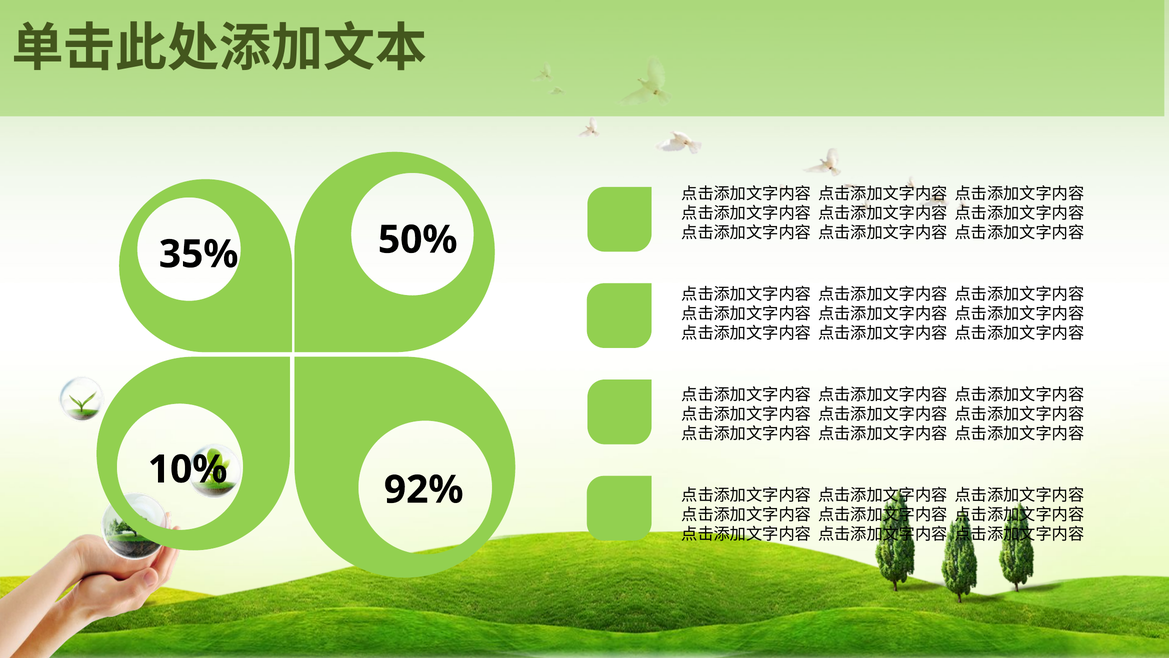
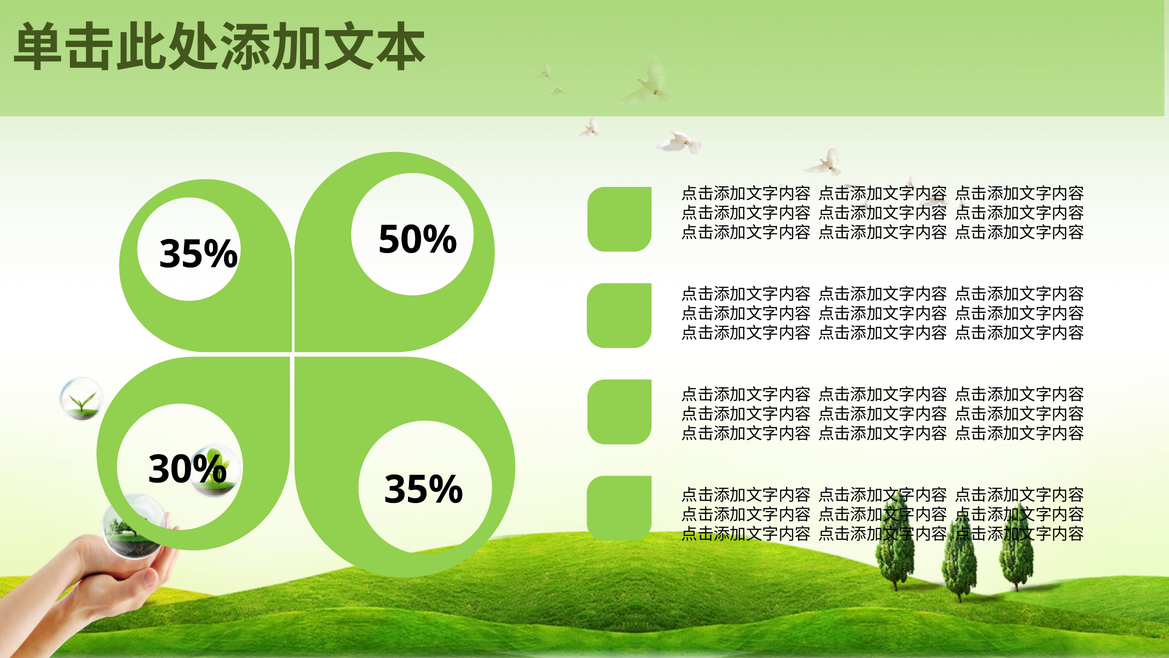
10%: 10% -> 30% (188, 469)
92%: 92% -> 35% (424, 489)
